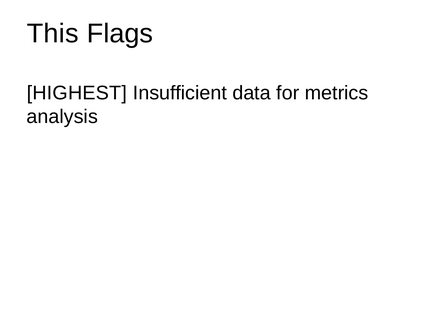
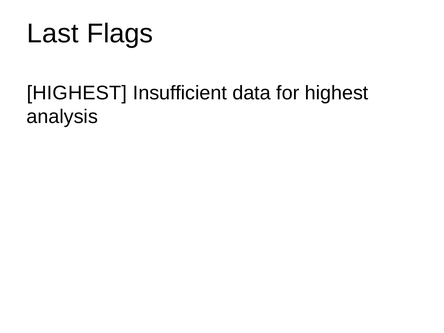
This: This -> Last (53, 34)
for metrics: metrics -> highest (337, 93)
